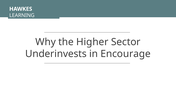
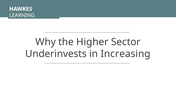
Encourage: Encourage -> Increasing (126, 54)
